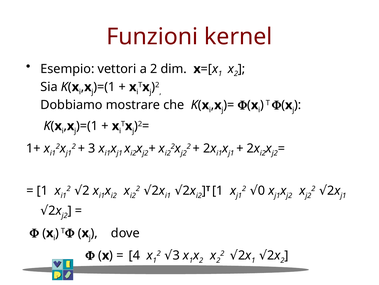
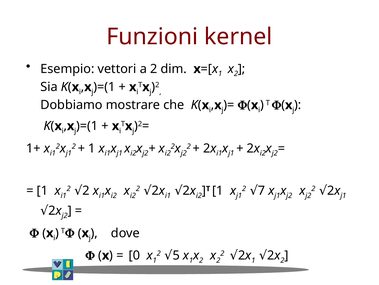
3: 3 -> 1 (92, 148)
0: 0 -> 7 (261, 190)
4: 4 -> 0 (134, 255)
3: 3 -> 5 (176, 255)
